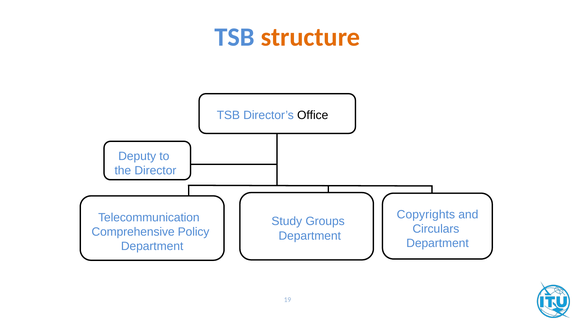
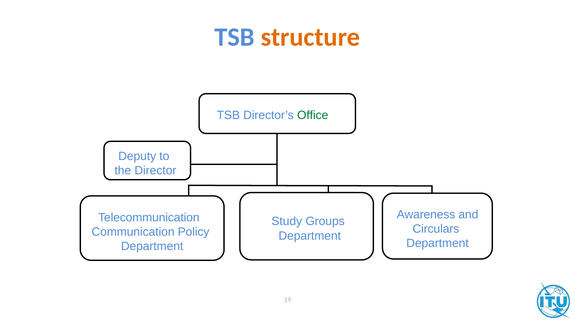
Office colour: black -> green (313, 115)
Copyrights: Copyrights -> Awareness (426, 215)
Comprehensive: Comprehensive -> Communication (133, 232)
